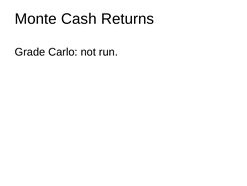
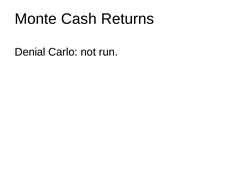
Grade: Grade -> Denial (30, 52)
